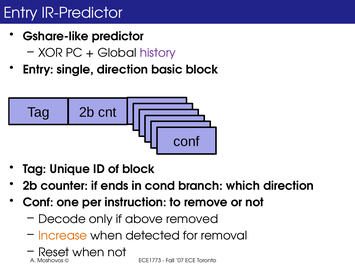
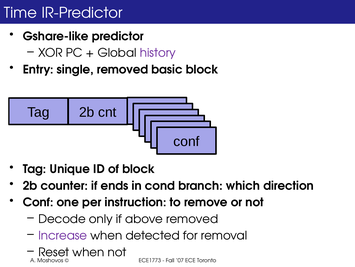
Entry: Entry -> Time (20, 13)
single direction: direction -> removed (123, 69)
Increase colour: orange -> purple (63, 235)
